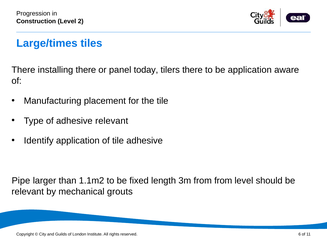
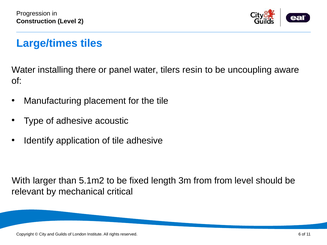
There: There -> Water (23, 70)
panel today: today -> water (146, 70)
tilers there: there -> resin (192, 70)
be application: application -> uncoupling (250, 70)
adhesive relevant: relevant -> acoustic (112, 121)
Pipe: Pipe -> With (21, 181)
1.1m2: 1.1m2 -> 5.1m2 (92, 181)
grouts: grouts -> critical (120, 192)
